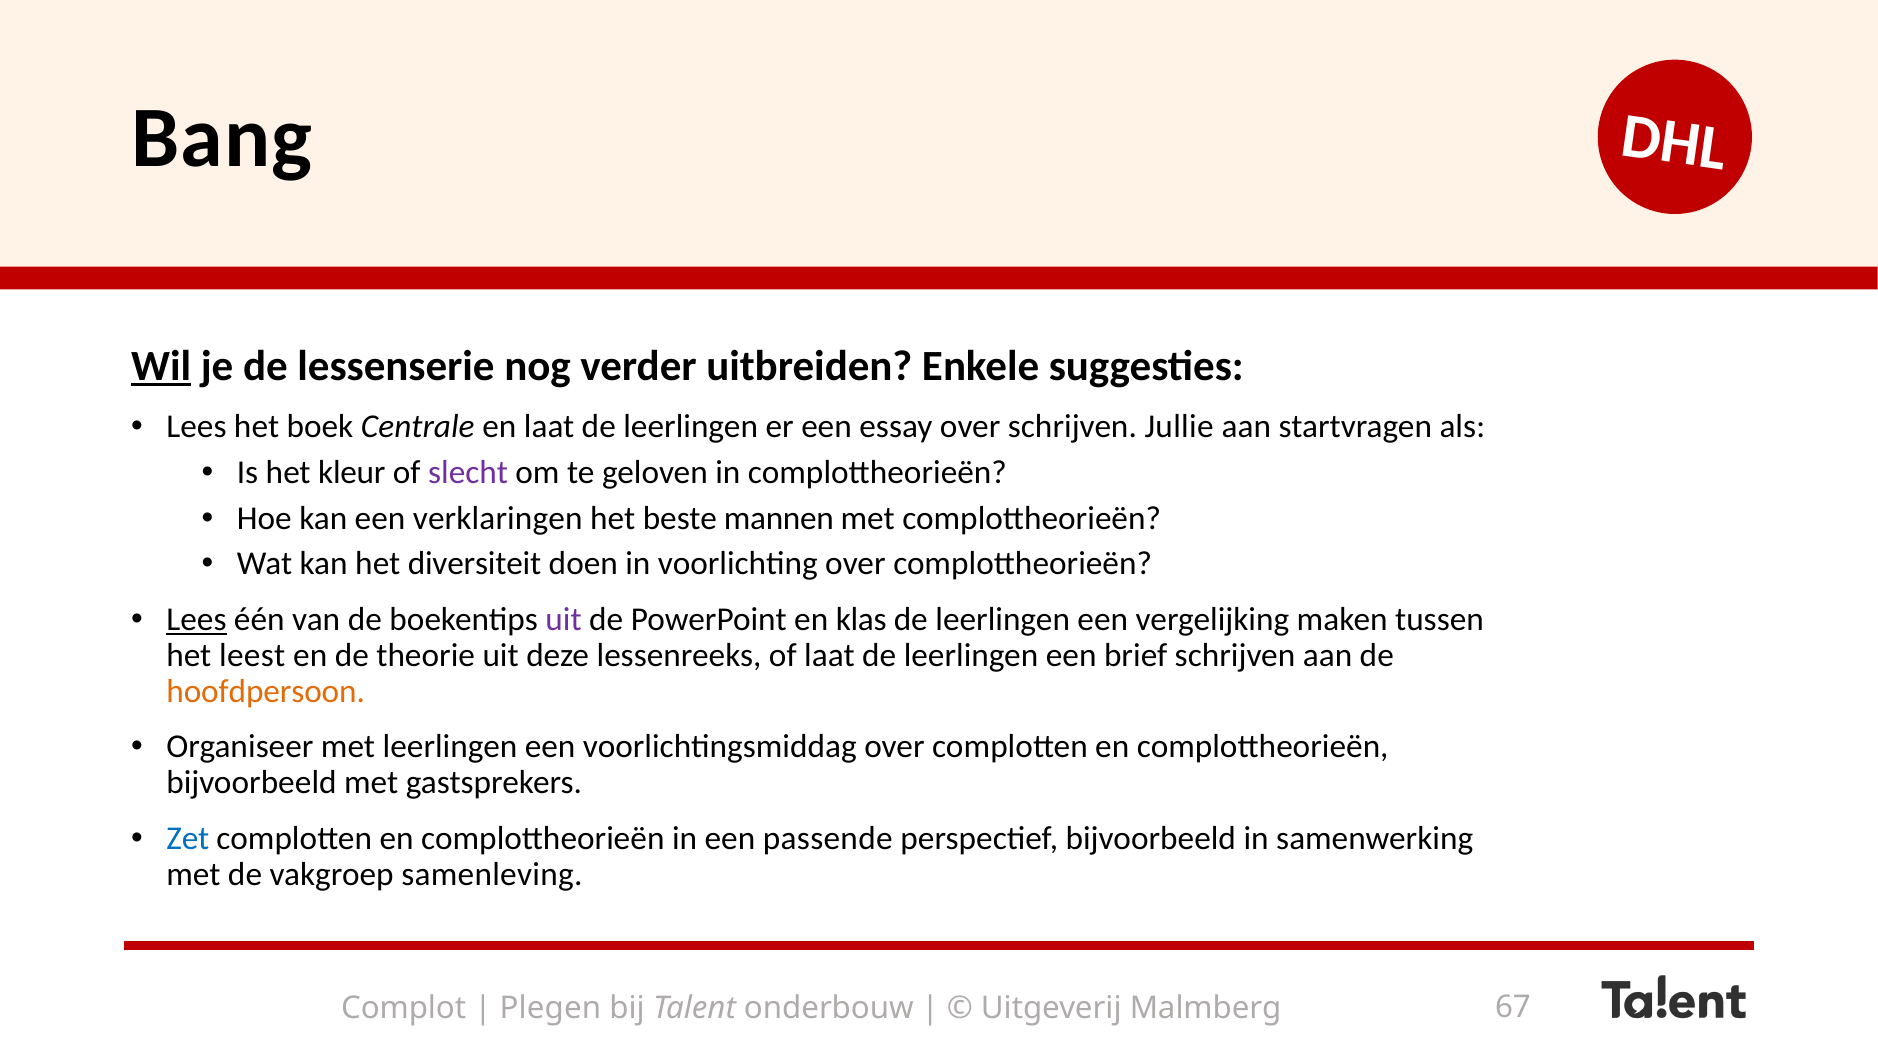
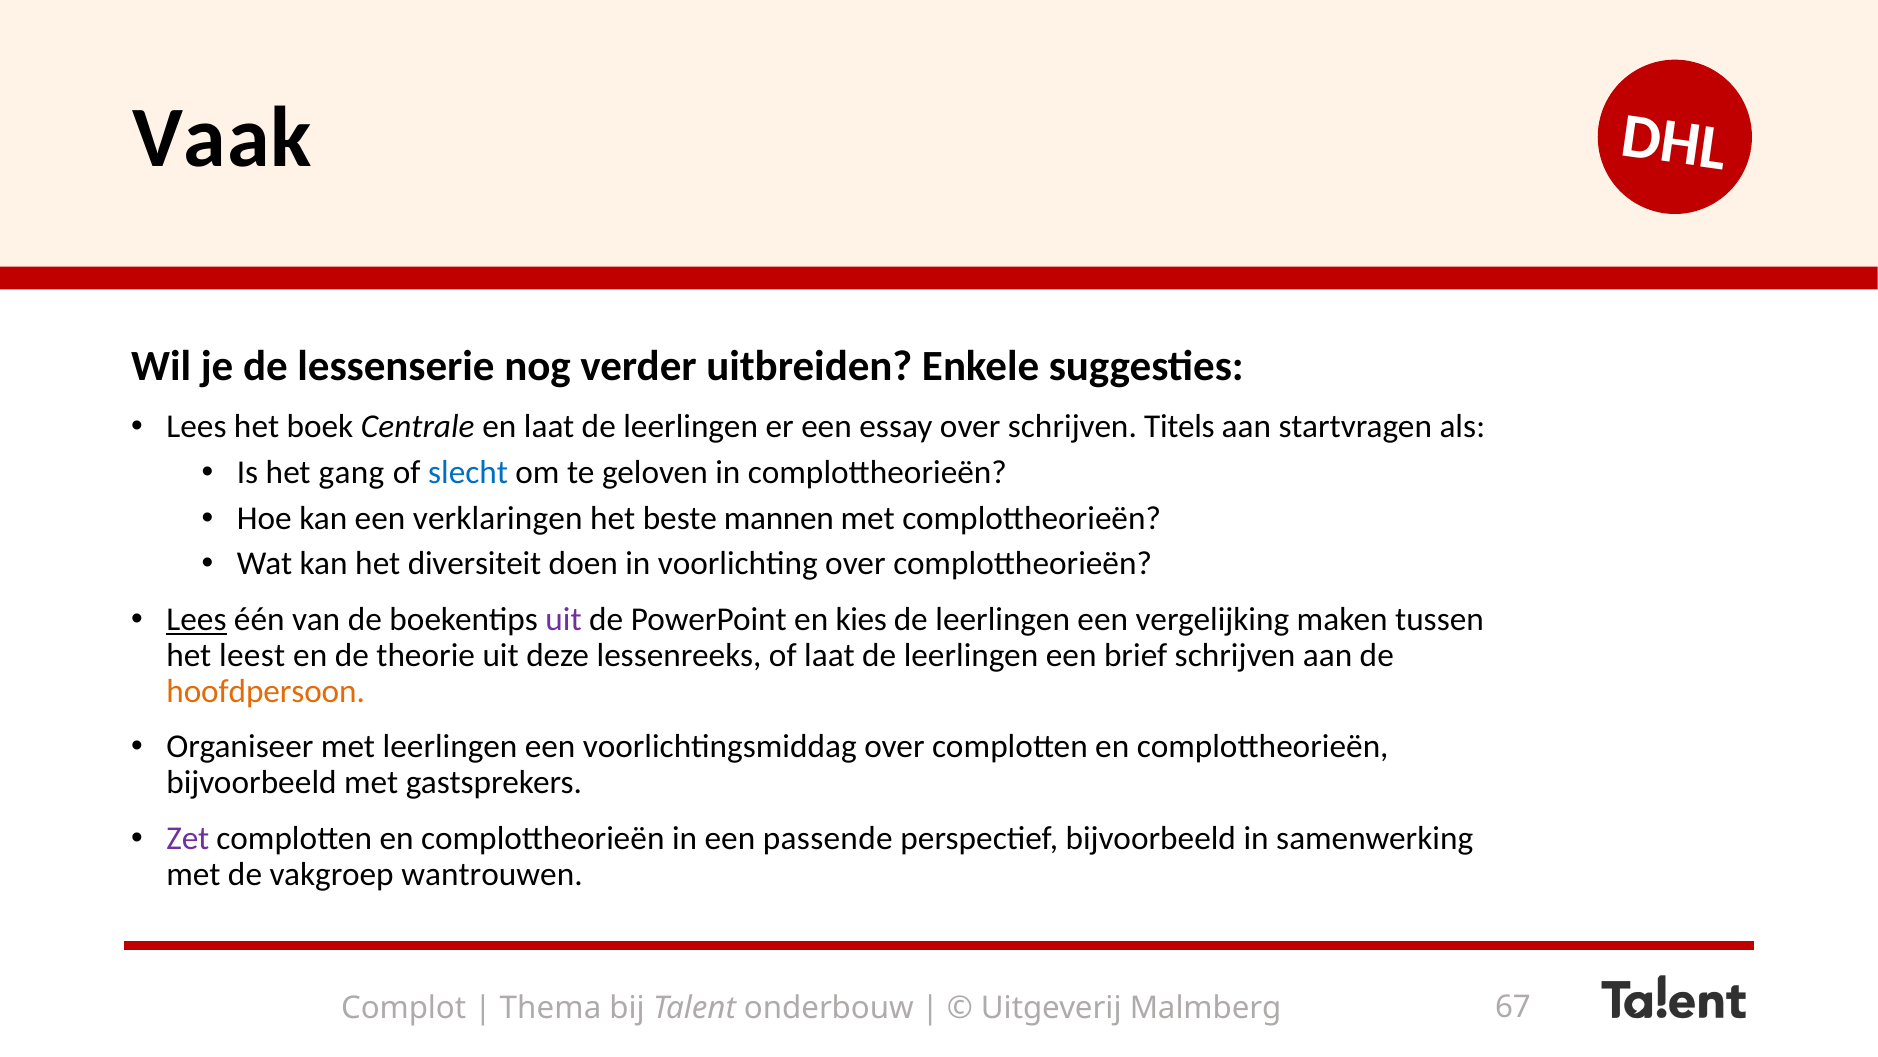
Bang: Bang -> Vaak (222, 138)
Wil underline: present -> none (161, 366)
Jullie: Jullie -> Titels (1179, 426)
kleur: kleur -> gang (352, 472)
slecht colour: purple -> blue (468, 472)
klas: klas -> kies (861, 619)
Zet colour: blue -> purple (188, 838)
samenleving: samenleving -> wantrouwen (492, 874)
Plegen: Plegen -> Thema (550, 1007)
